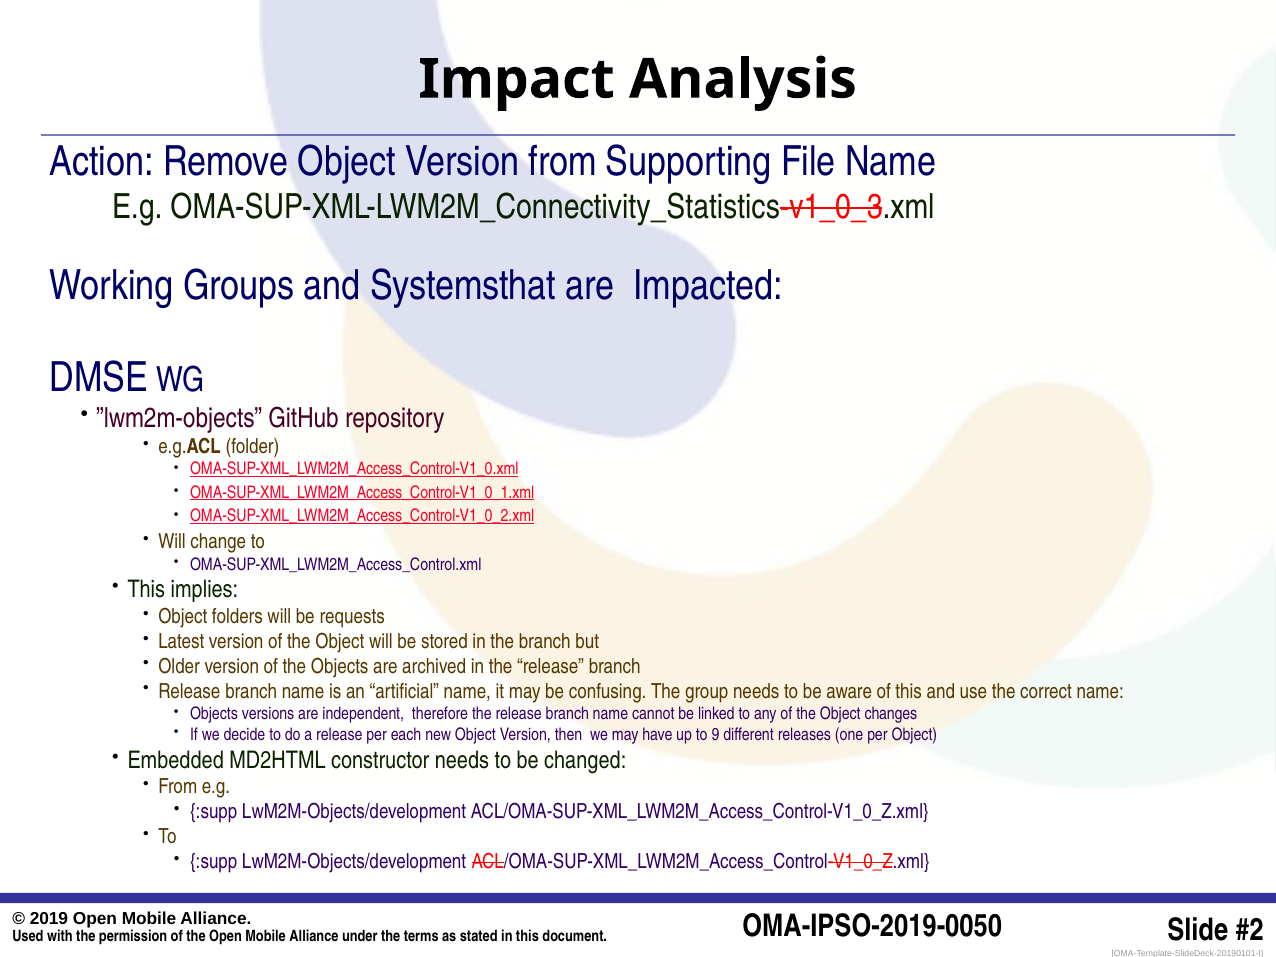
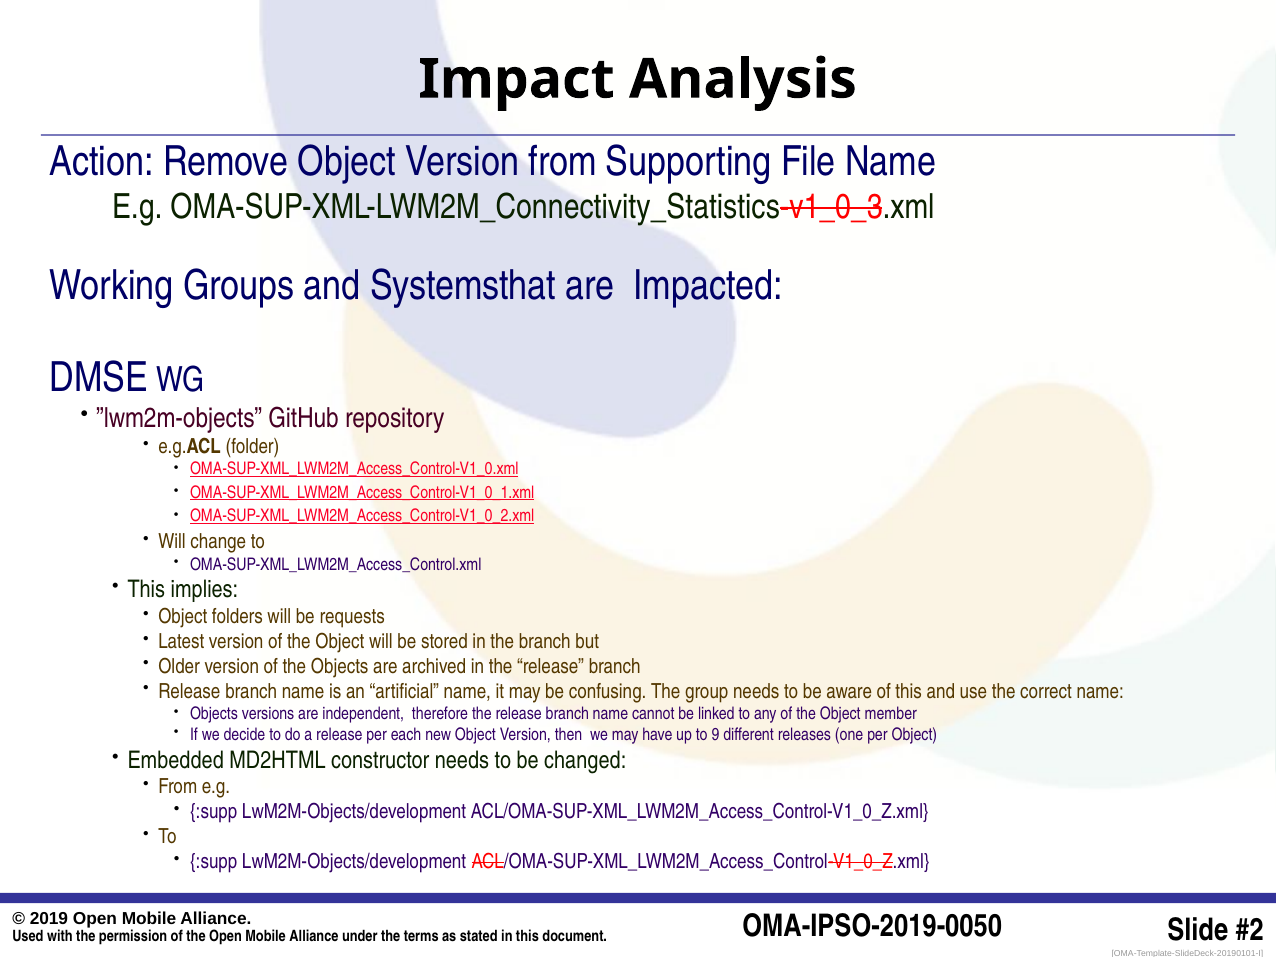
changes: changes -> member (891, 714)
